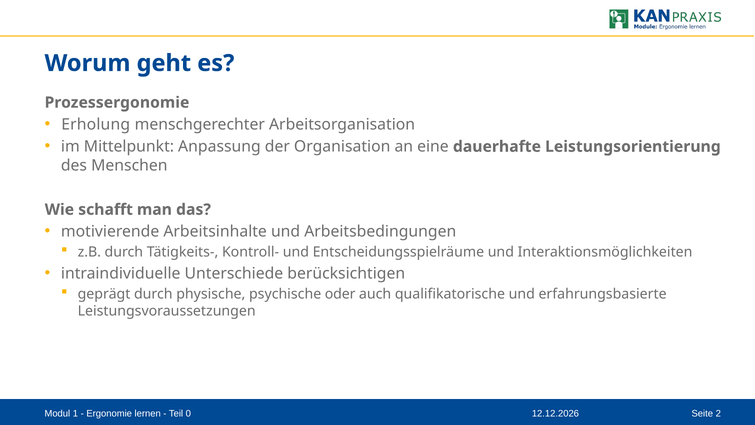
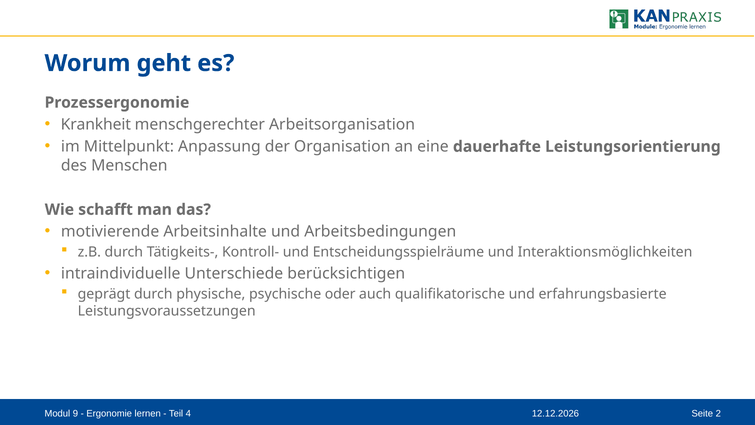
Erholung: Erholung -> Krankheit (96, 124)
1: 1 -> 9 (75, 413)
0: 0 -> 4 (188, 413)
